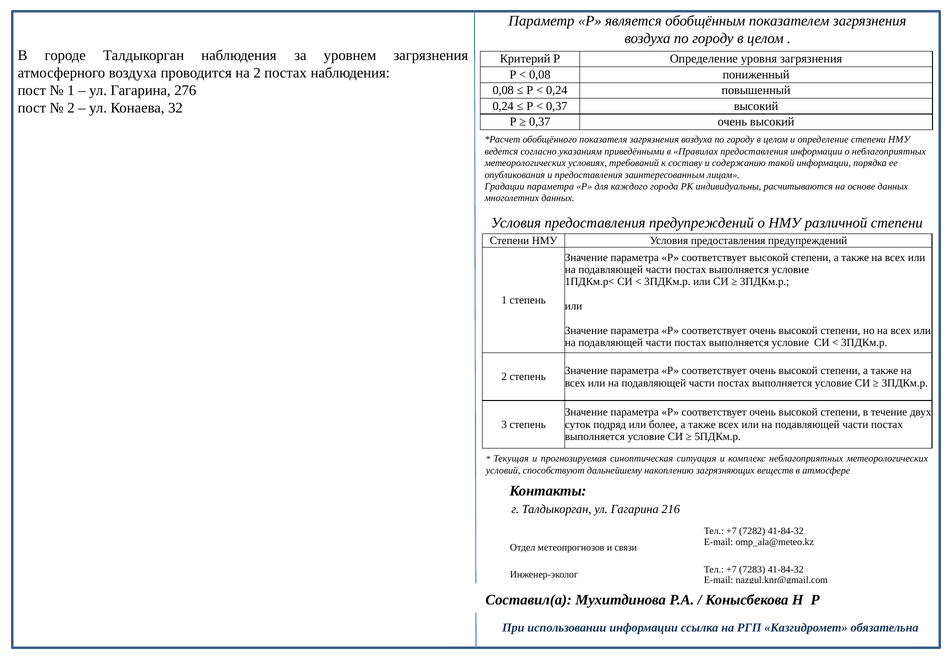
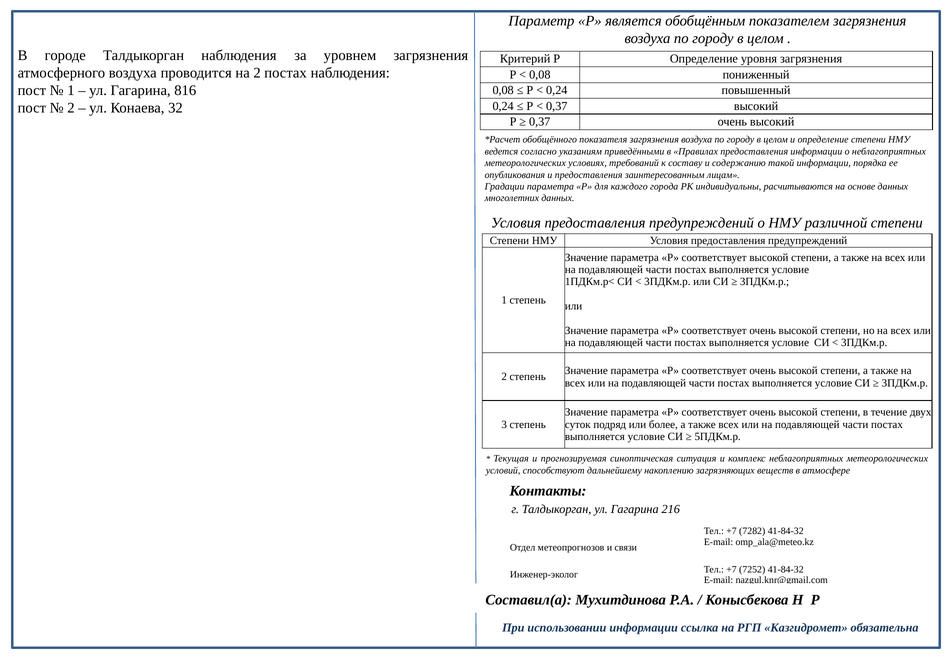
276: 276 -> 816 (185, 90)
7283: 7283 -> 7252 (752, 569)
